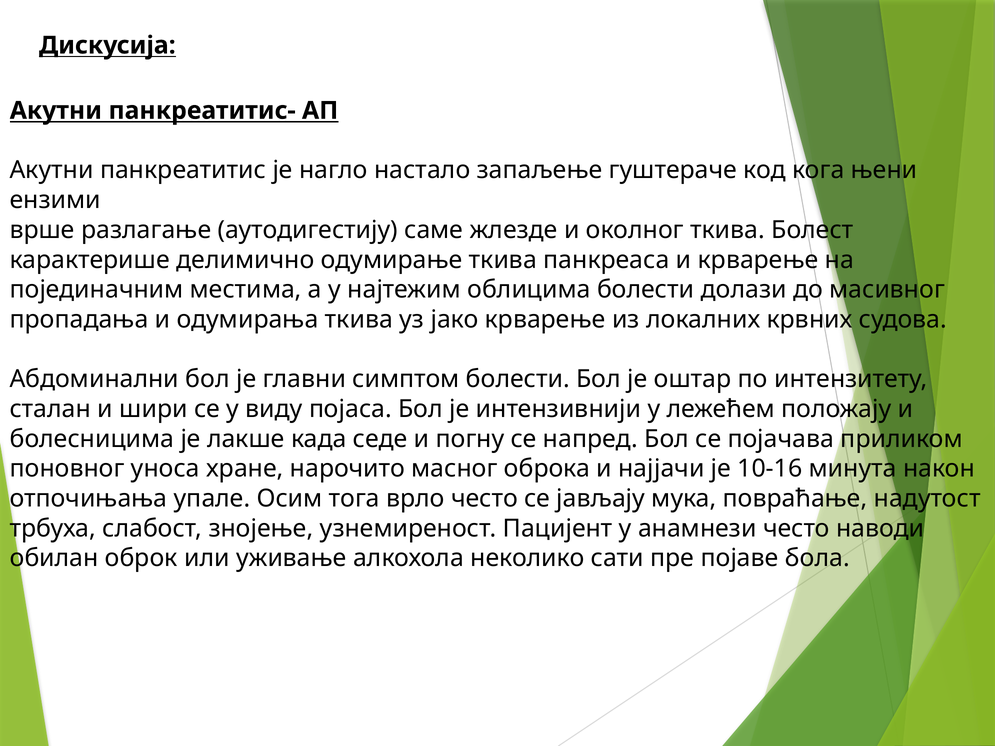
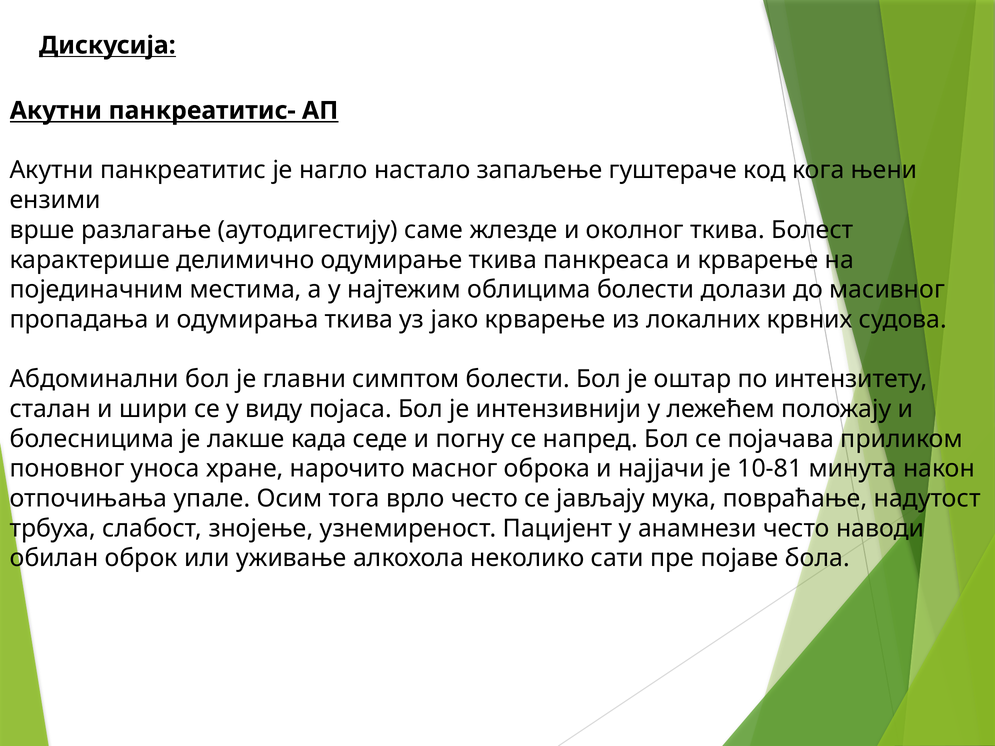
10-16: 10-16 -> 10-81 (770, 469)
